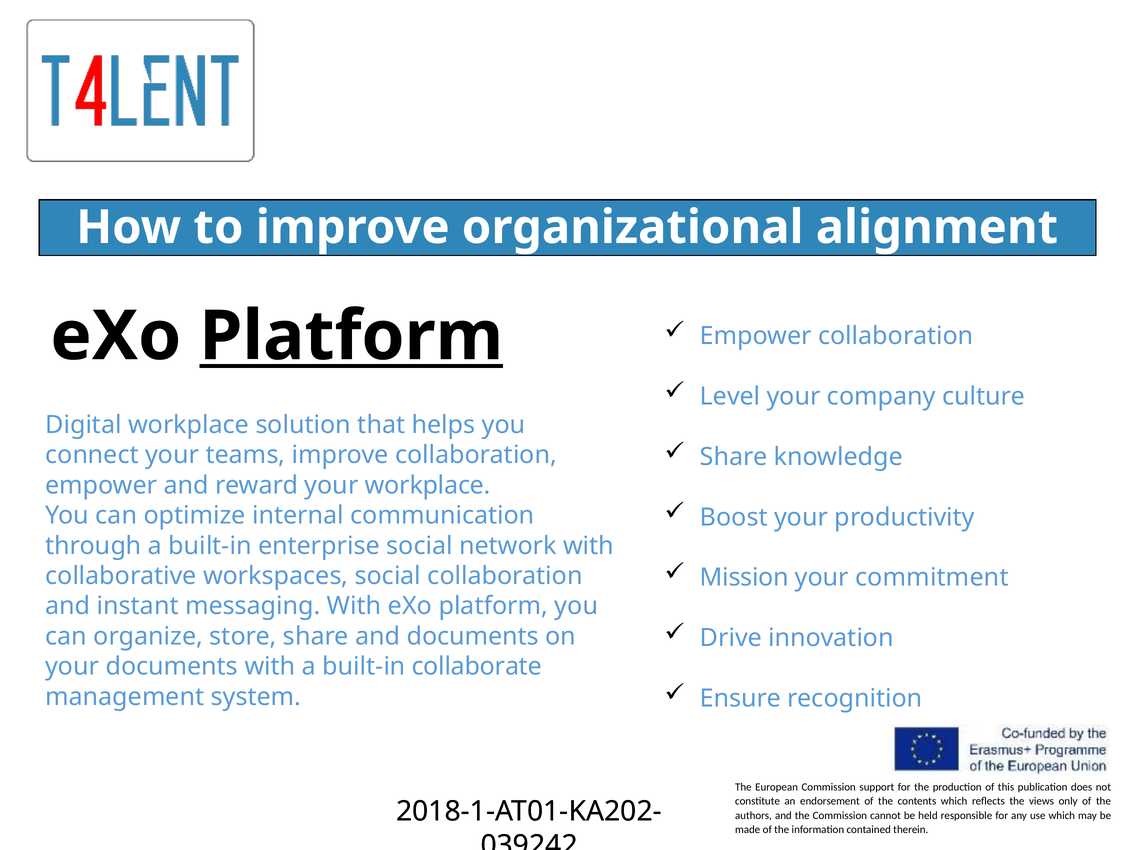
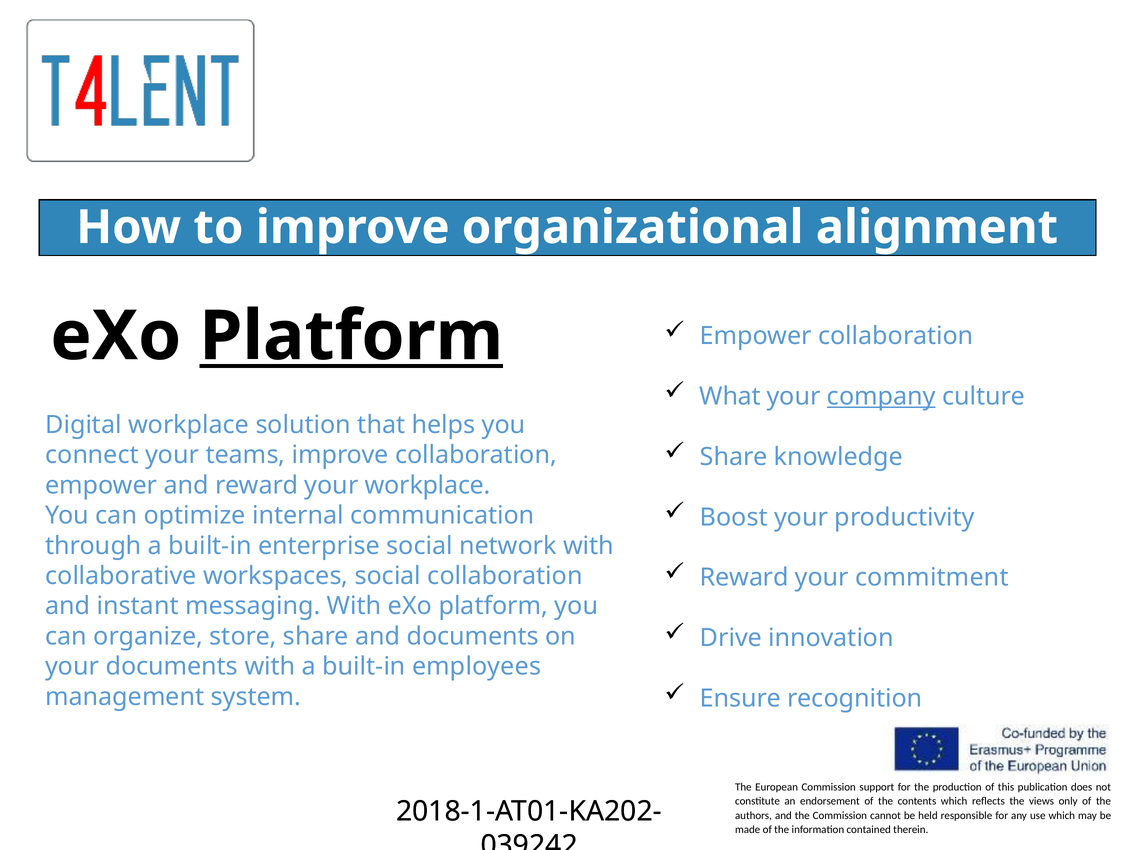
Level: Level -> What (730, 397)
company underline: none -> present (881, 397)
Mission: Mission -> Reward (744, 578)
collaborate: collaborate -> employees (477, 667)
